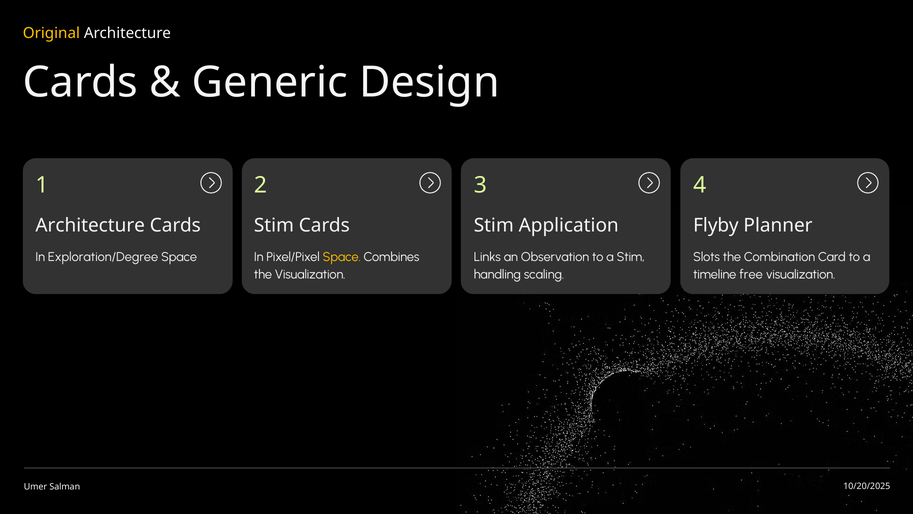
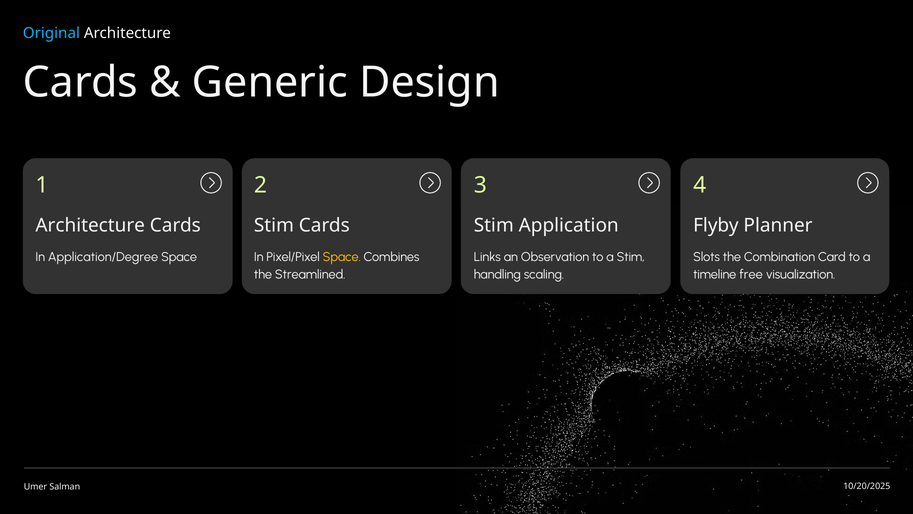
Original colour: yellow -> light blue (51, 33)
Exploration/Degree: Exploration/Degree -> Application/Degree (103, 257)
the Visualization: Visualization -> Streamlined (310, 274)
